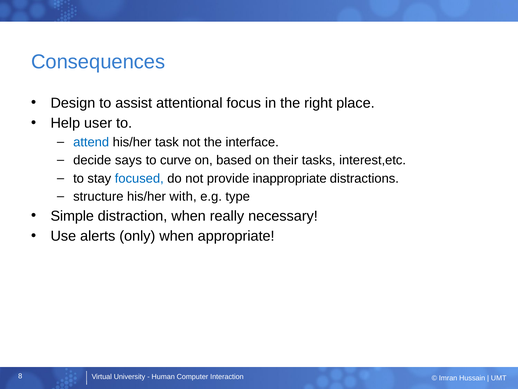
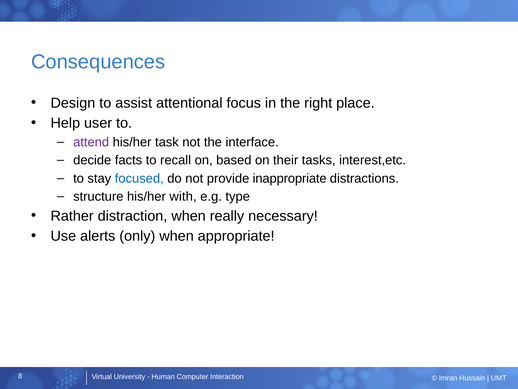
attend colour: blue -> purple (91, 142)
says: says -> facts (129, 160)
curve: curve -> recall (176, 160)
Simple: Simple -> Rather (72, 216)
